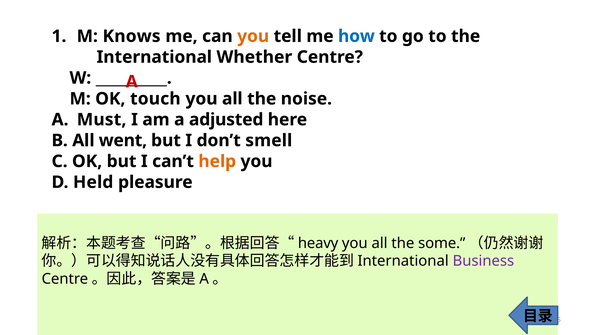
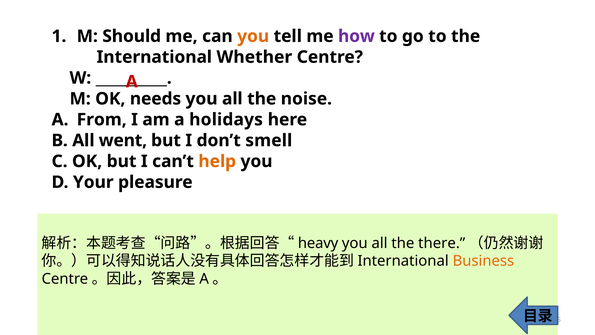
Knows: Knows -> Should (132, 36)
how colour: blue -> purple (356, 36)
touch: touch -> needs (155, 99)
Must: Must -> From (102, 120)
adjusted: adjusted -> holidays (226, 120)
Held: Held -> Your (93, 182)
some: some -> there (442, 243)
Business colour: purple -> orange (483, 261)
